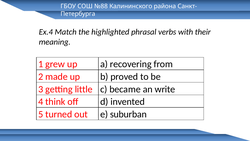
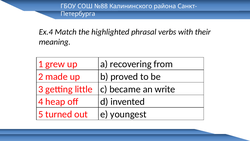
think: think -> heap (55, 101)
suburban: suburban -> youngest (128, 114)
